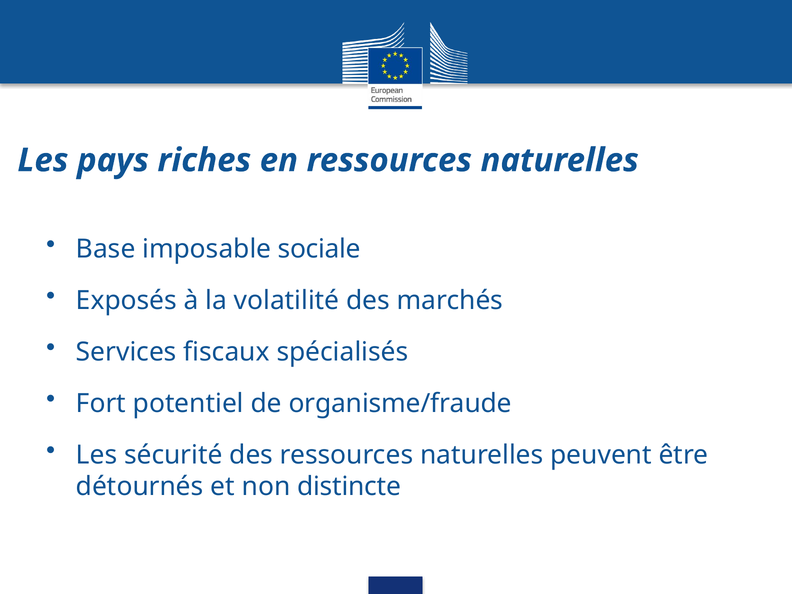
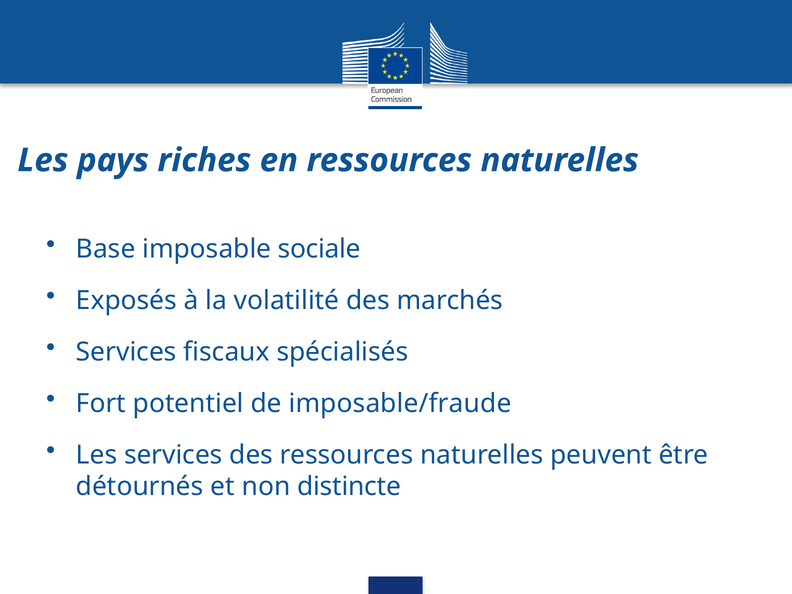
organisme/fraude: organisme/fraude -> imposable/fraude (400, 403)
Les sécurité: sécurité -> services (173, 455)
